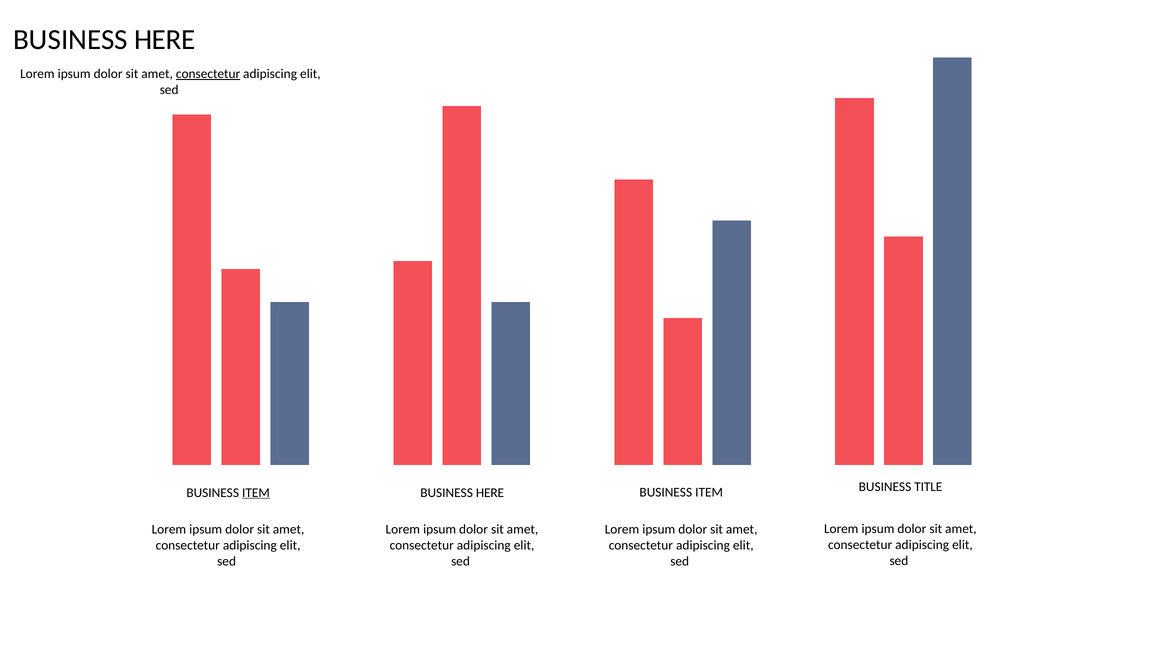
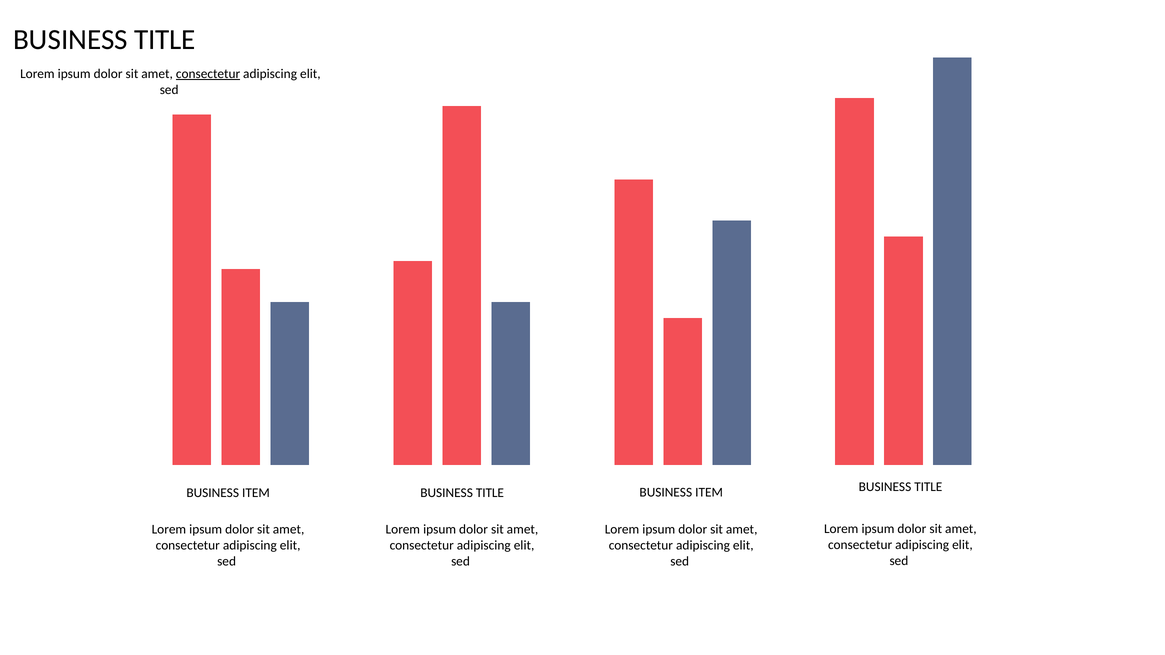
HERE: HERE -> TITLE (165, 40)
ITEM underline: present -> none (256, 493)
HERE: HERE -> TITLE (490, 493)
